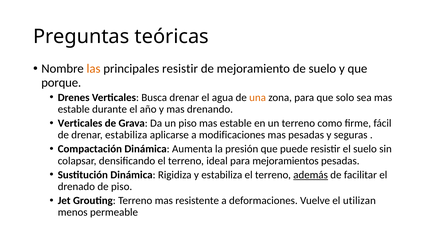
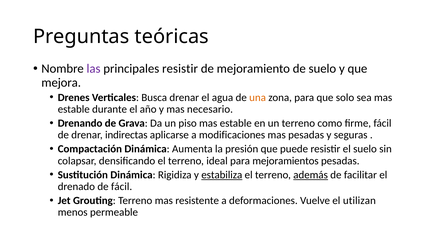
las colour: orange -> purple (94, 69)
porque: porque -> mejora (61, 83)
drenando: drenando -> necesario (210, 109)
Verticales: Verticales -> Drenando (80, 123)
drenar estabiliza: estabiliza -> indirectas (126, 135)
estabiliza underline: none -> present (222, 175)
de piso: piso -> fácil (122, 187)
